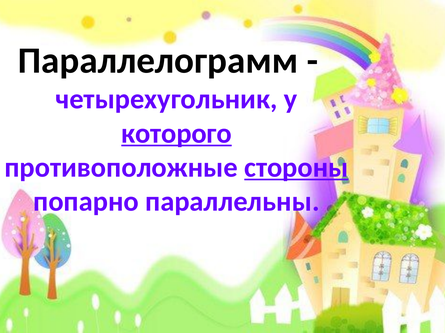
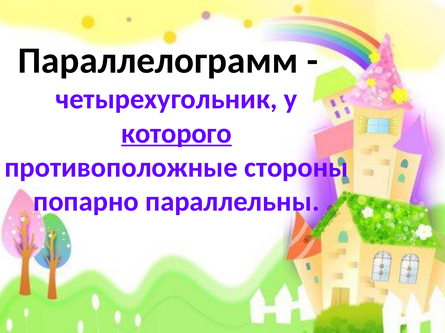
стороны underline: present -> none (296, 168)
